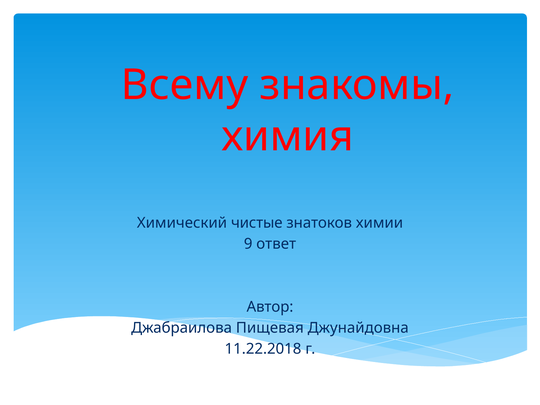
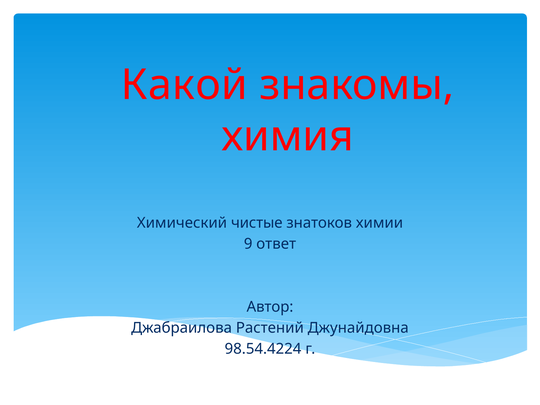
Всему: Всему -> Какой (184, 85)
Пищевая: Пищевая -> Растений (270, 328)
11.22.2018: 11.22.2018 -> 98.54.4224 (263, 349)
